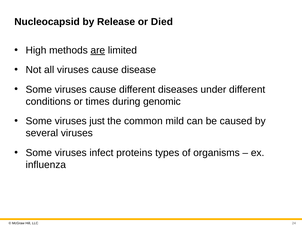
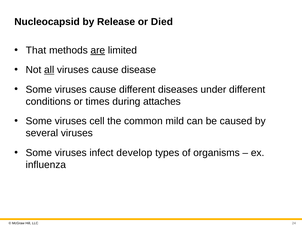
High: High -> That (36, 50)
all underline: none -> present (49, 70)
genomic: genomic -> attaches (162, 102)
just: just -> cell (97, 121)
proteins: proteins -> develop (134, 153)
